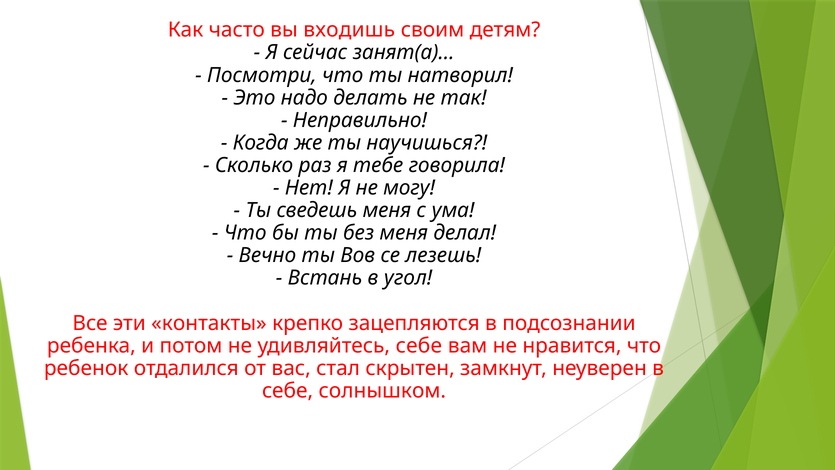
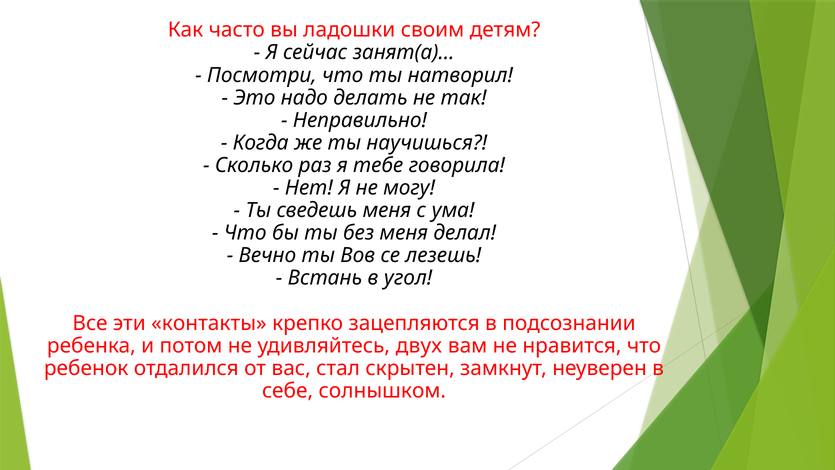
входишь: входишь -> ладошки (349, 30)
удивляйтесь себе: себе -> двух (419, 346)
